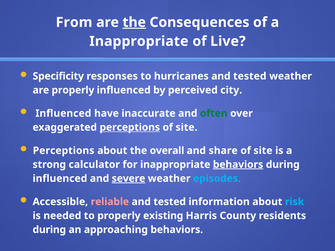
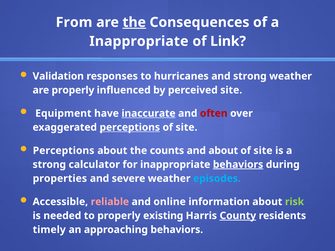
Live: Live -> Link (228, 41)
Specificity: Specificity -> Validation (58, 76)
hurricanes and tested: tested -> strong (250, 76)
perceived city: city -> site (231, 90)
Influenced: Influenced -> Equipment (63, 113)
inaccurate underline: none -> present (149, 113)
often colour: green -> red (214, 113)
overall: overall -> counts (167, 151)
and share: share -> about (223, 151)
influenced: influenced -> properties (60, 179)
severe underline: present -> none (129, 179)
tested: tested -> online (170, 202)
risk colour: light blue -> light green (295, 202)
County underline: none -> present (238, 216)
during: during -> timely (49, 230)
